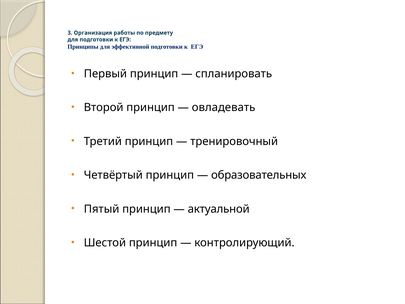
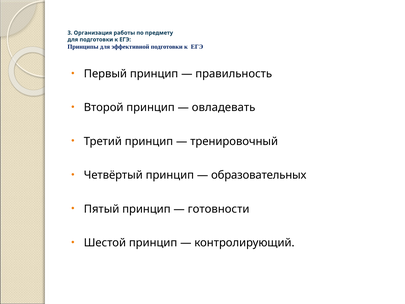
спланировать: спланировать -> правильность (234, 74)
актуальной: актуальной -> готовности (219, 209)
